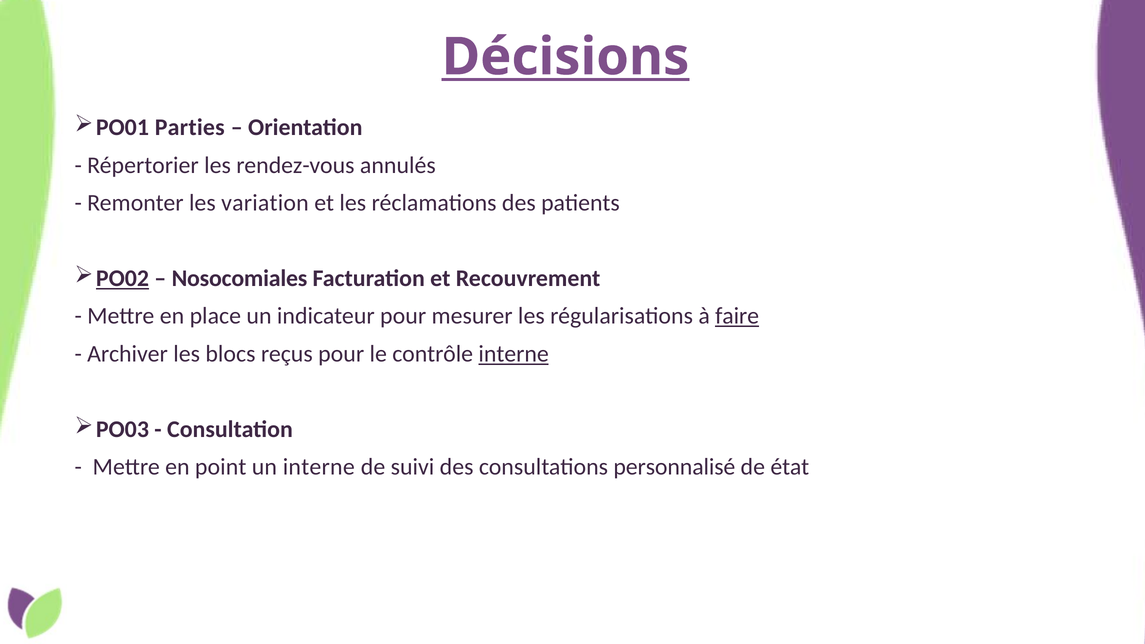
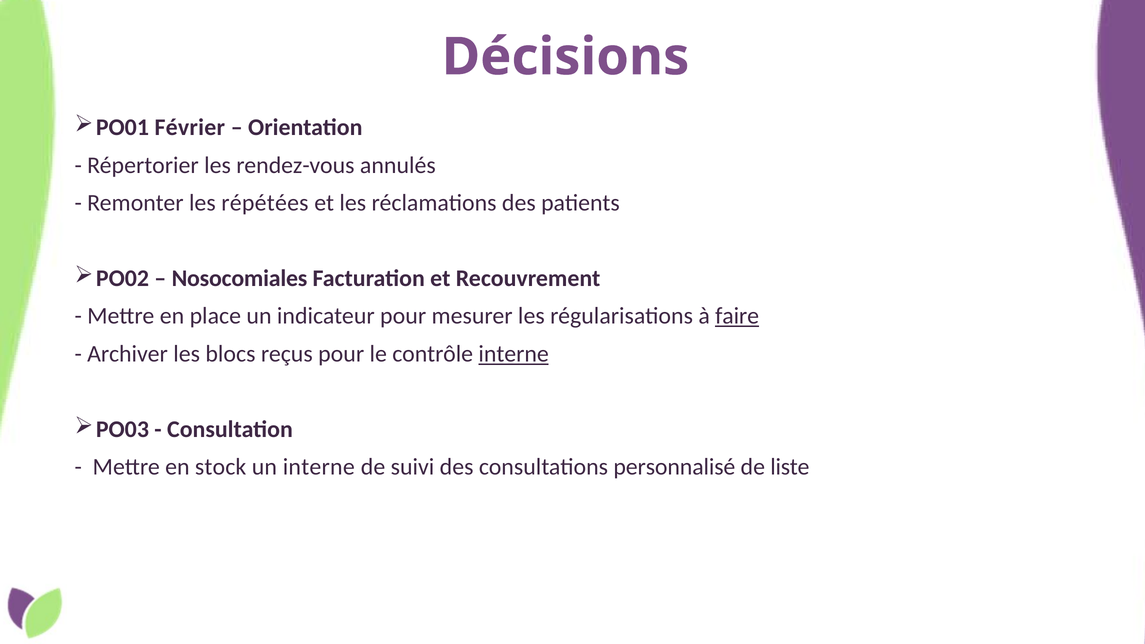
Décisions underline: present -> none (566, 57)
Parties: Parties -> Février (190, 127)
variation: variation -> répétées (265, 203)
PO02 underline: present -> none (122, 278)
point: point -> stock (221, 467)
état: état -> liste (790, 467)
